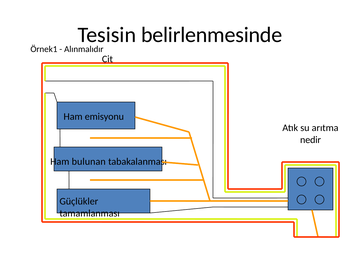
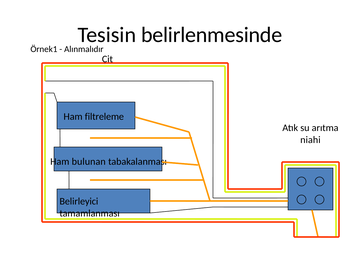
emisyonu: emisyonu -> filtreleme (104, 116)
nedir: nedir -> niahi (310, 140)
Güçlükler: Güçlükler -> Belirleyici (79, 201)
